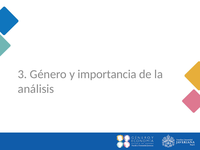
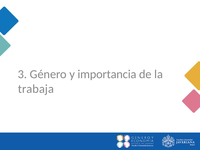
análisis: análisis -> trabaja (36, 89)
